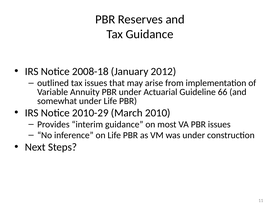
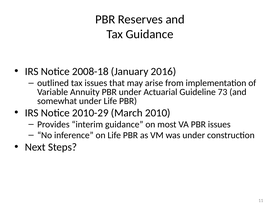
2012: 2012 -> 2016 (163, 71)
66: 66 -> 73 (223, 92)
